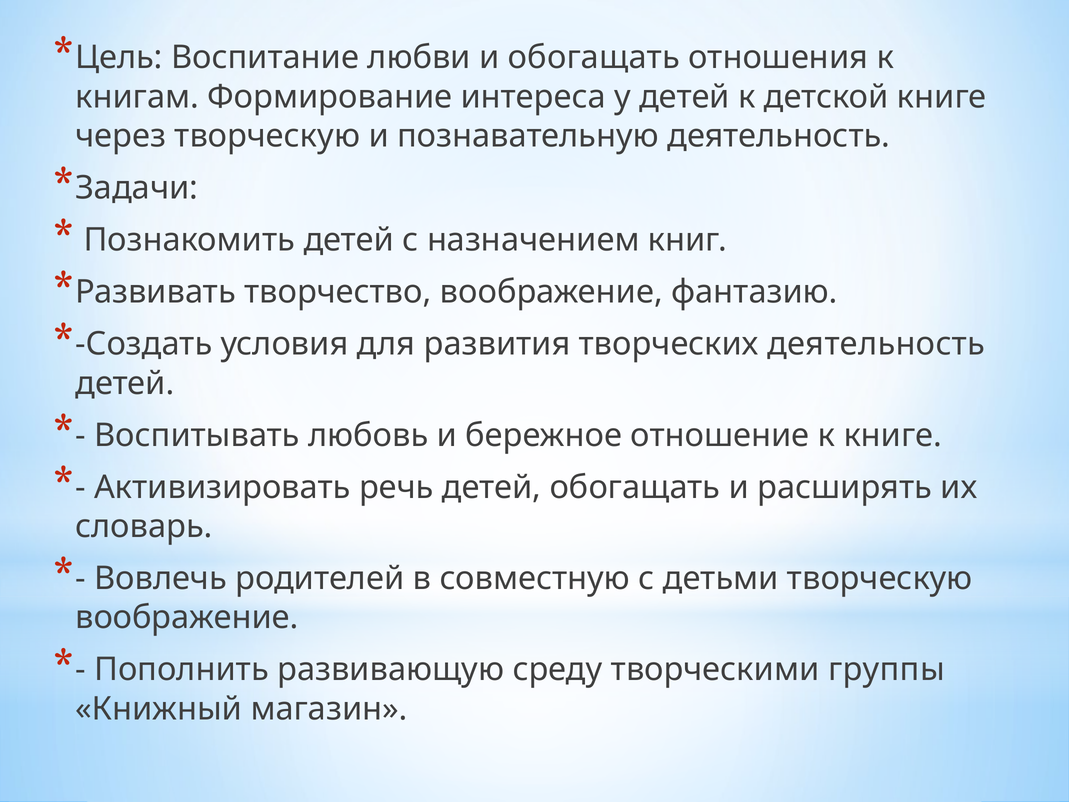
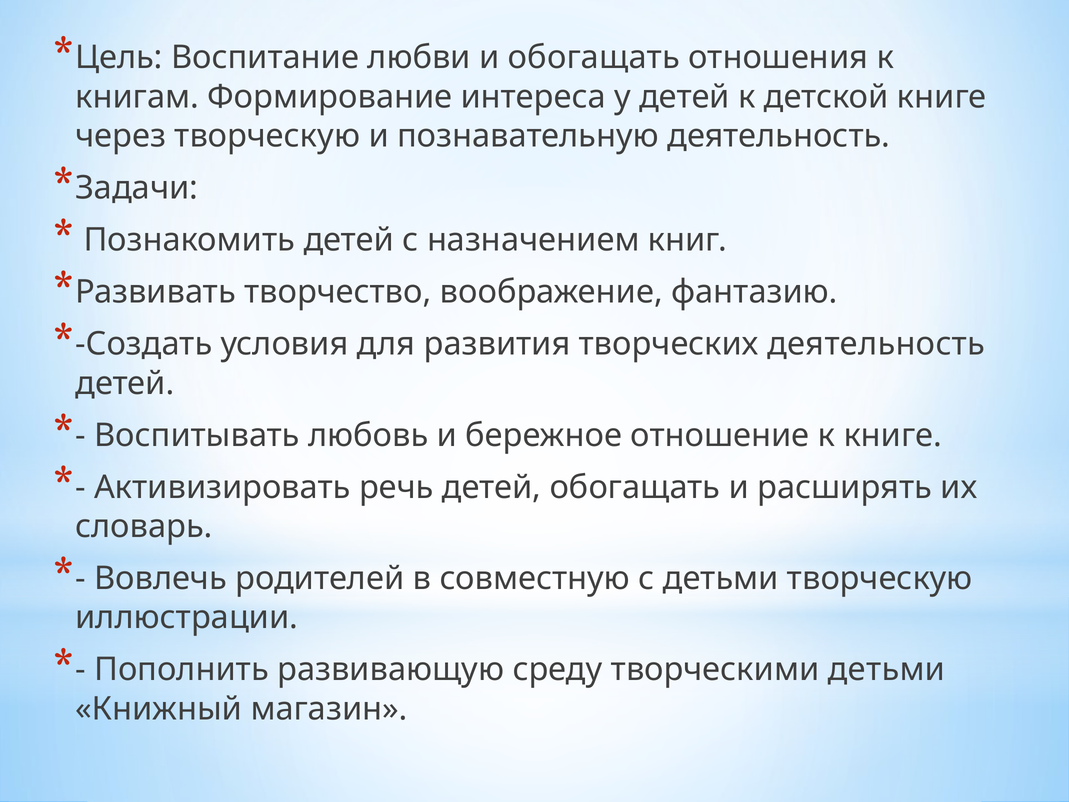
воображение: воображение -> иллюстрации (187, 617)
творческими группы: группы -> детьми (887, 669)
